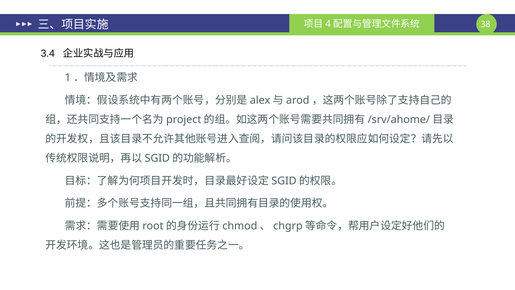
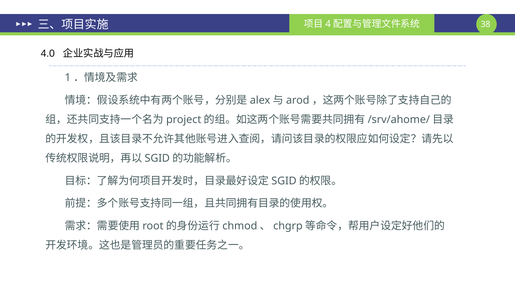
3.4: 3.4 -> 4.0 (48, 53)
